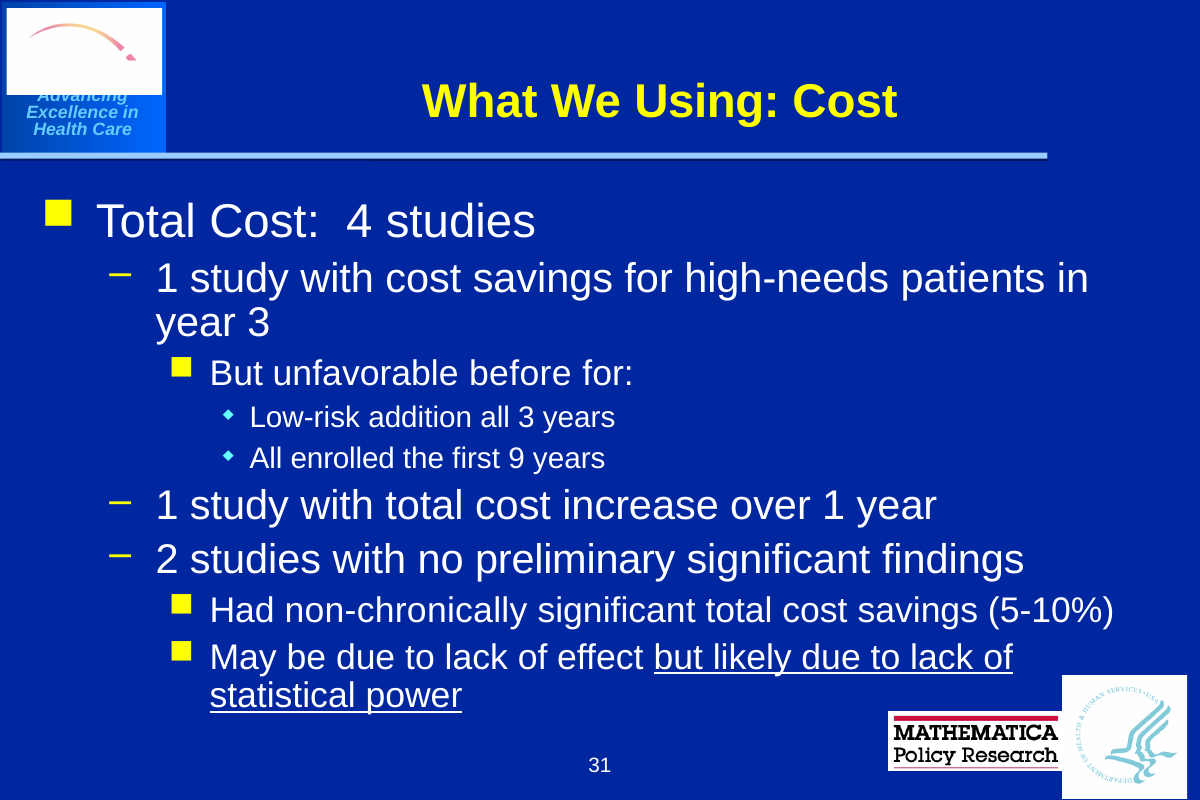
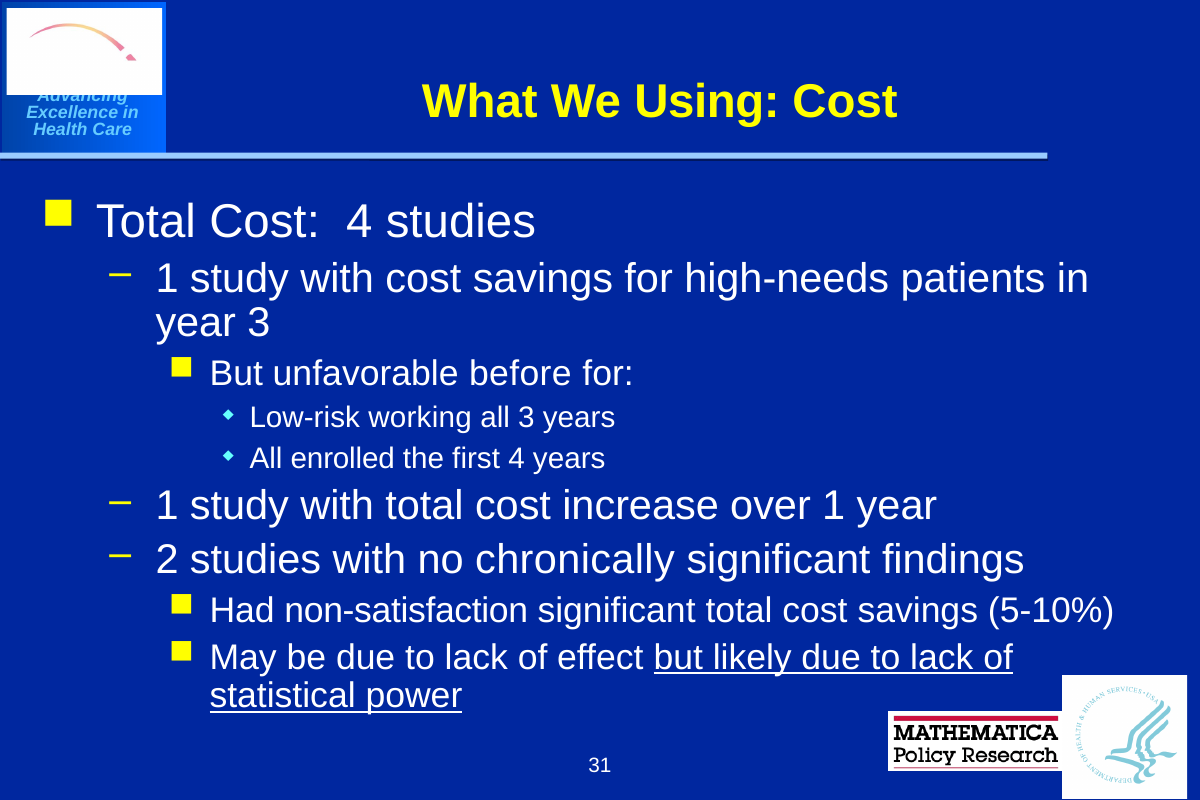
addition: addition -> working (420, 418)
first 9: 9 -> 4 (517, 459)
preliminary: preliminary -> chronically (575, 560)
non-chronically: non-chronically -> non-satisfaction (406, 610)
